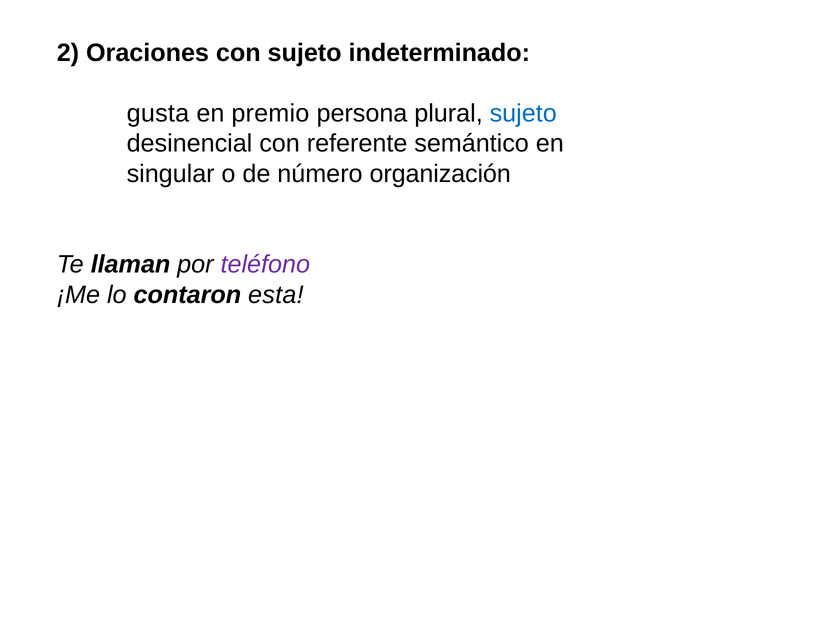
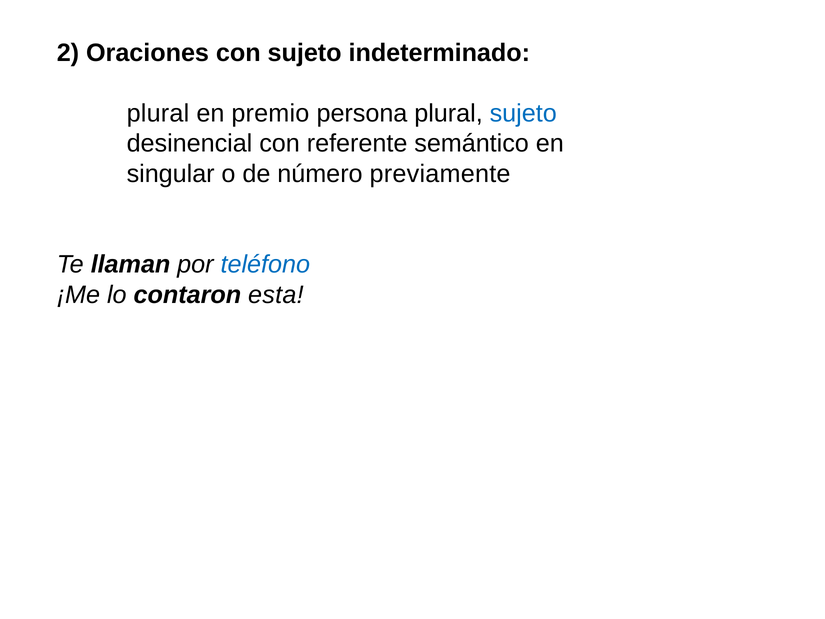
gusta: gusta -> plural (158, 113)
organización: organización -> previamente (440, 174)
teléfono colour: purple -> blue (265, 264)
